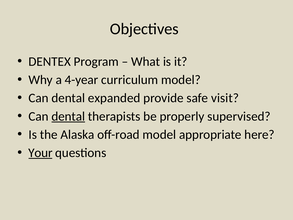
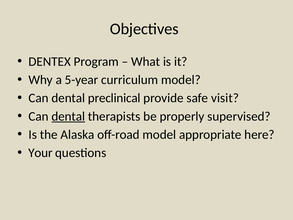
4-year: 4-year -> 5-year (82, 80)
expanded: expanded -> preclinical (114, 98)
Your underline: present -> none (40, 153)
